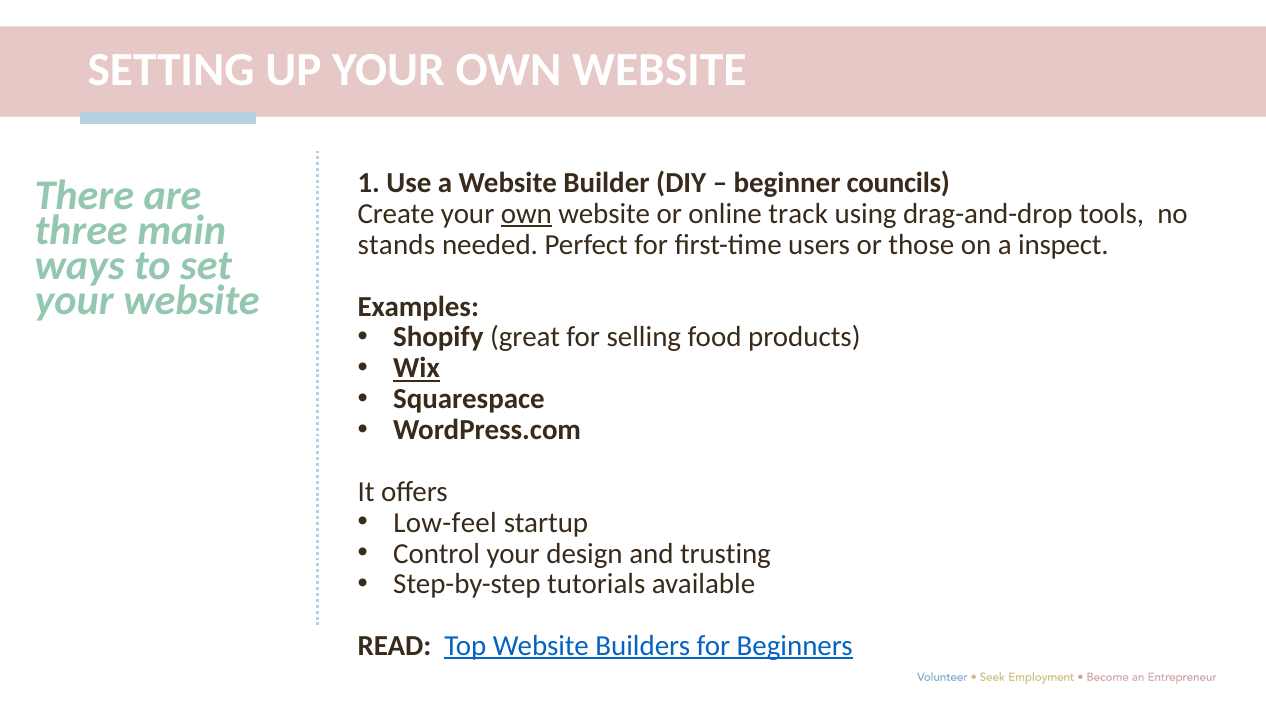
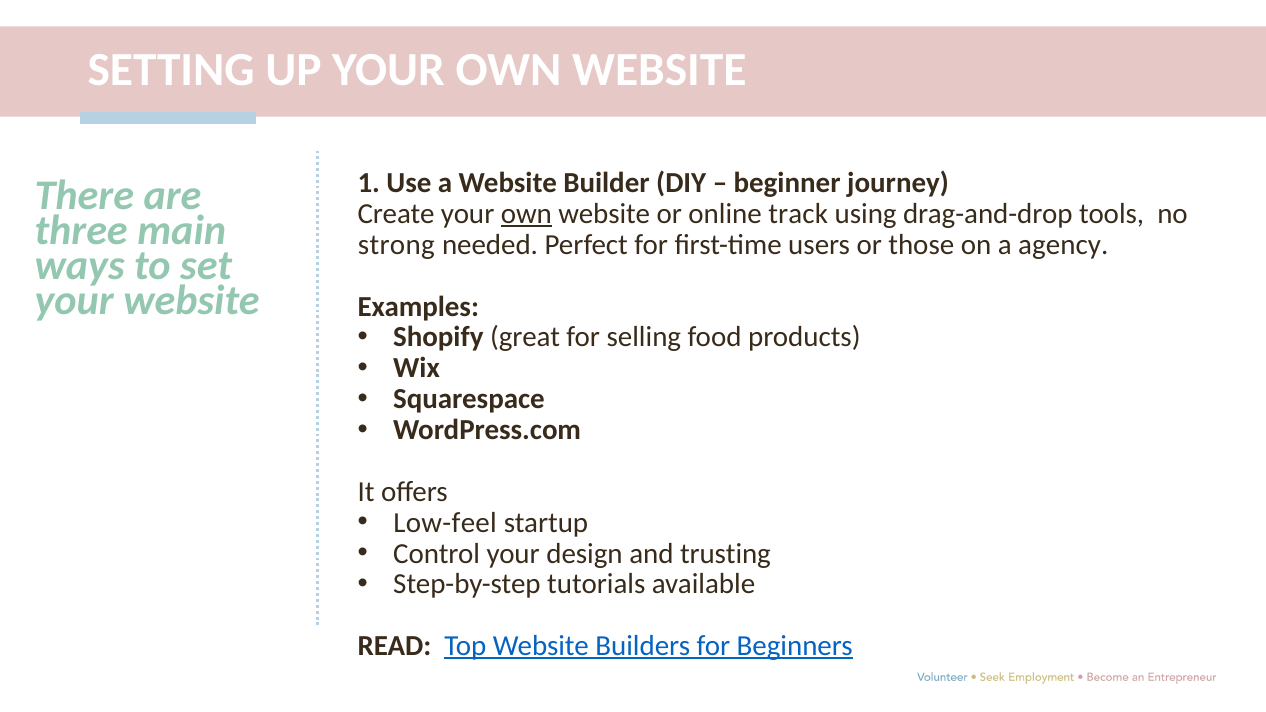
councils: councils -> journey (898, 183)
stands: stands -> strong (396, 245)
inspect: inspect -> agency (1063, 245)
Wix underline: present -> none (417, 368)
